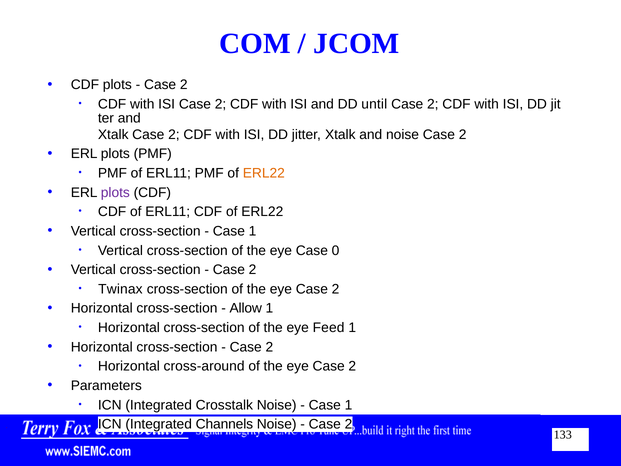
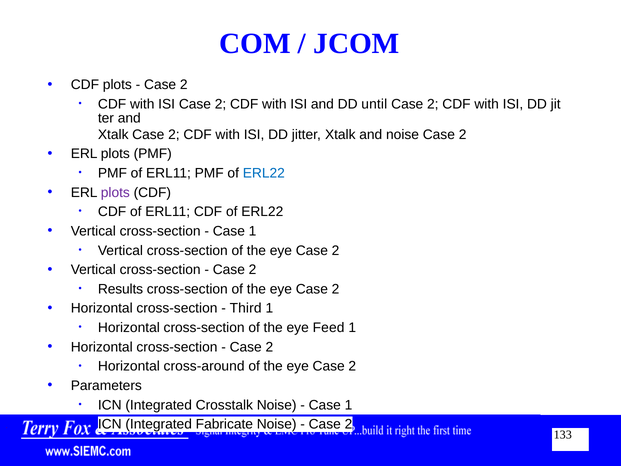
ERL22 colour: orange -> blue (264, 173)
0: 0 -> 2 (336, 250)
Twinax: Twinax -> Results (121, 289)
Allow: Allow -> Third (246, 308)
Channels: Channels -> Fabricate (224, 424)
